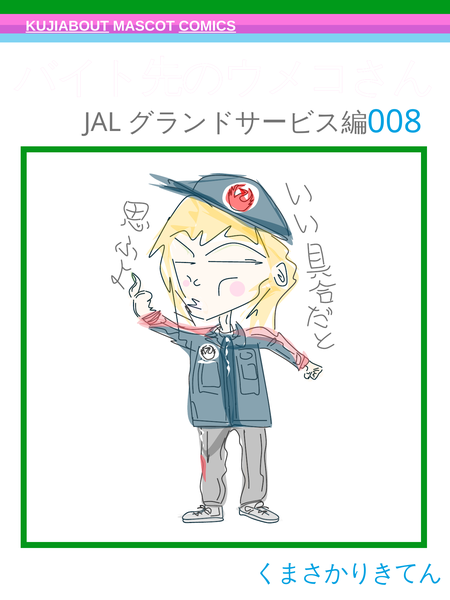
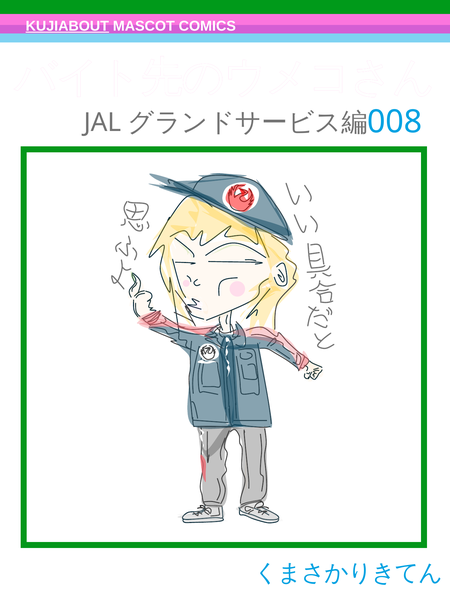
COMICS underline: present -> none (207, 26)
